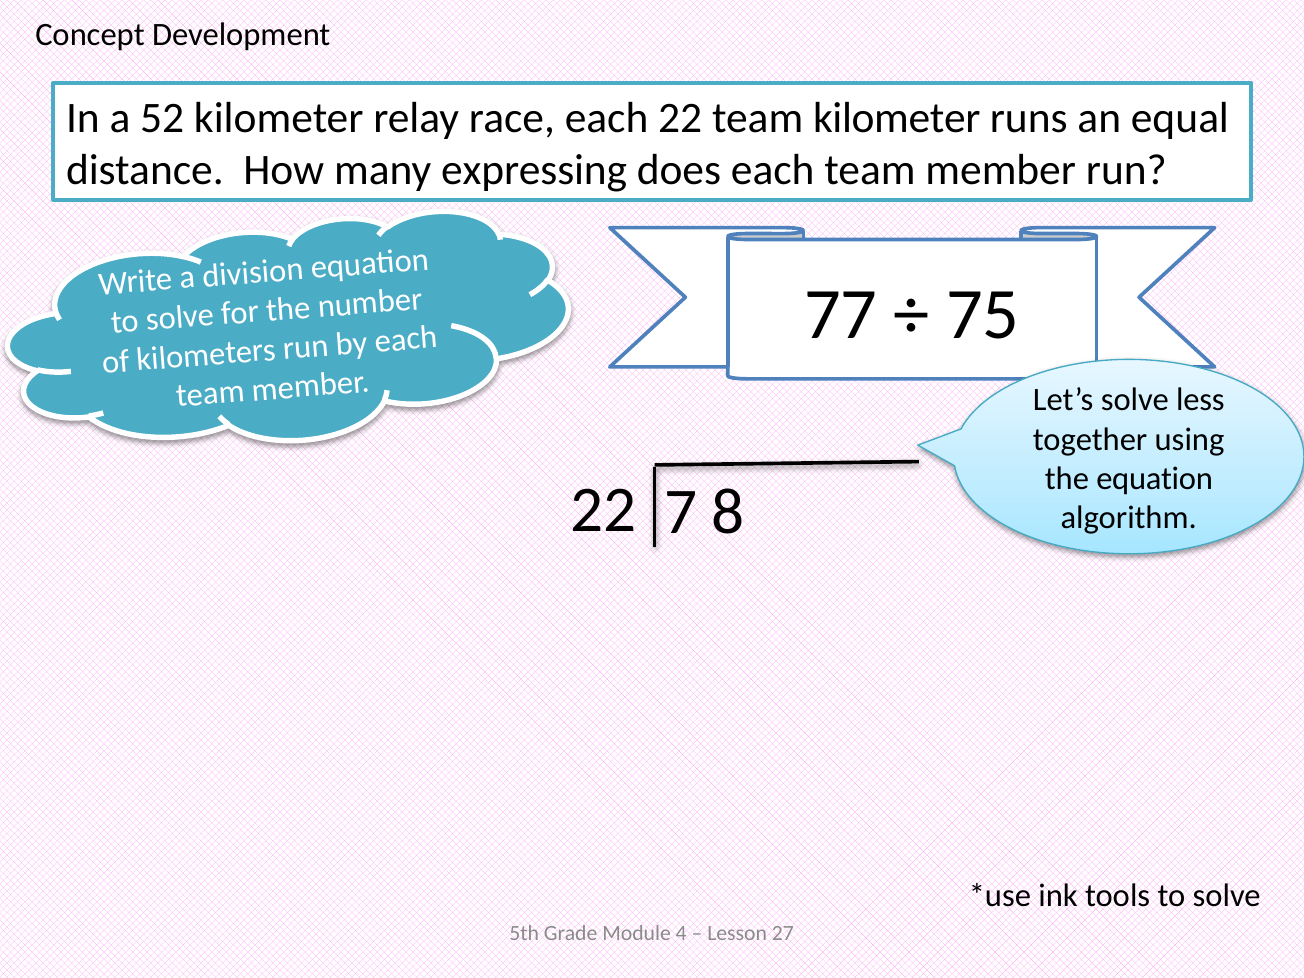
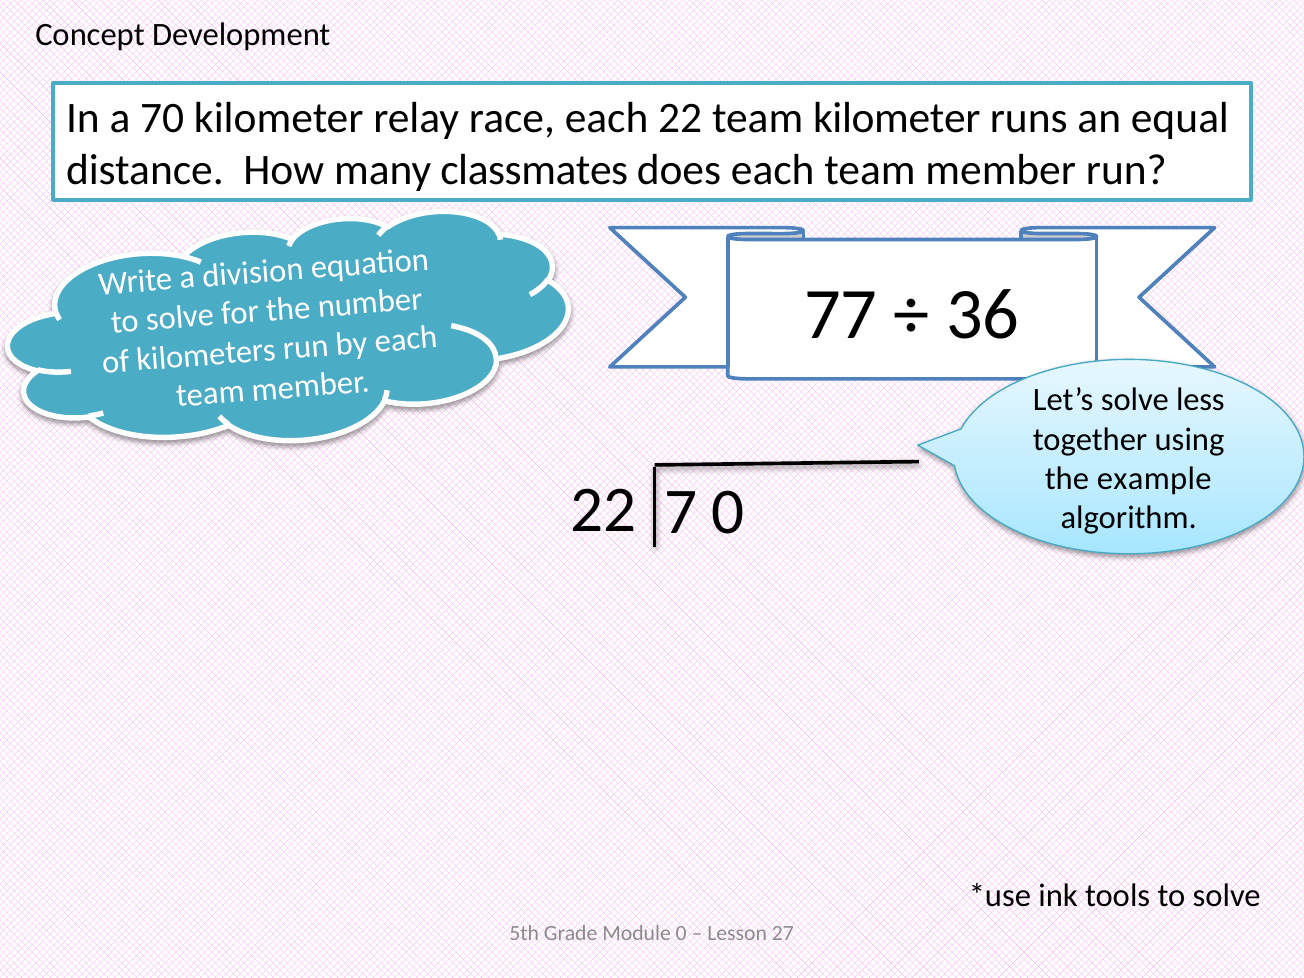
52: 52 -> 70 (162, 118)
expressing: expressing -> classmates (534, 170)
75: 75 -> 36 (983, 314)
the equation: equation -> example (1154, 478)
7 8: 8 -> 0 (728, 512)
Module 4: 4 -> 0 (681, 934)
